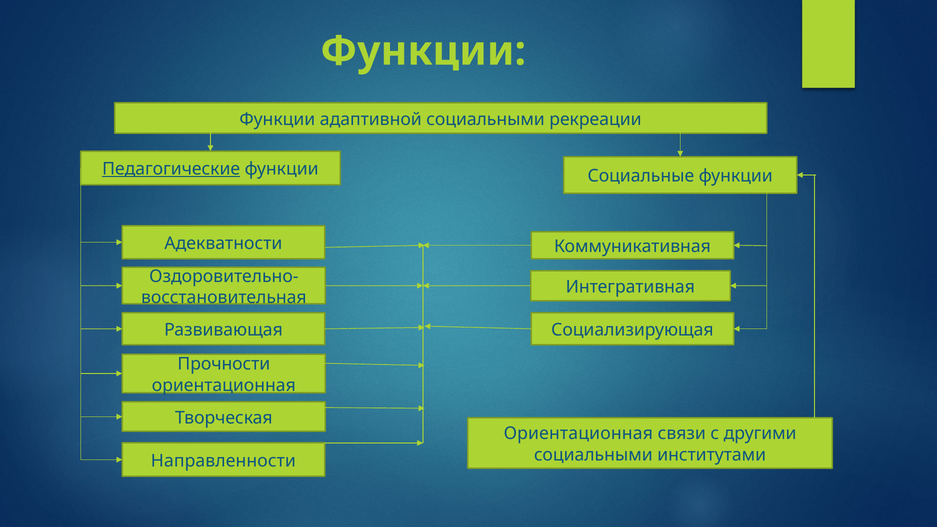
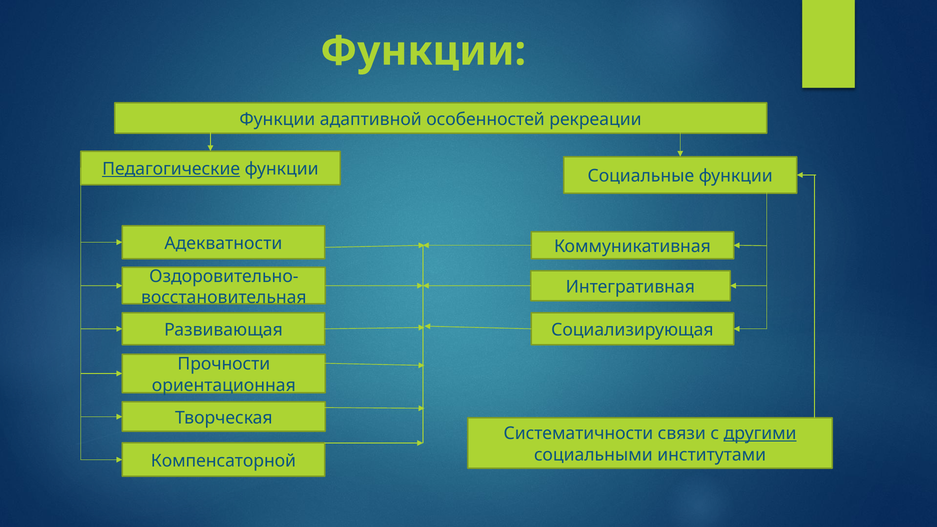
адаптивной социальными: социальными -> особенностей (486, 119)
Ориентационная: Ориентационная -> Систематичности (578, 434)
другими underline: none -> present (760, 434)
Направленности: Направленности -> Компенсаторной (223, 461)
